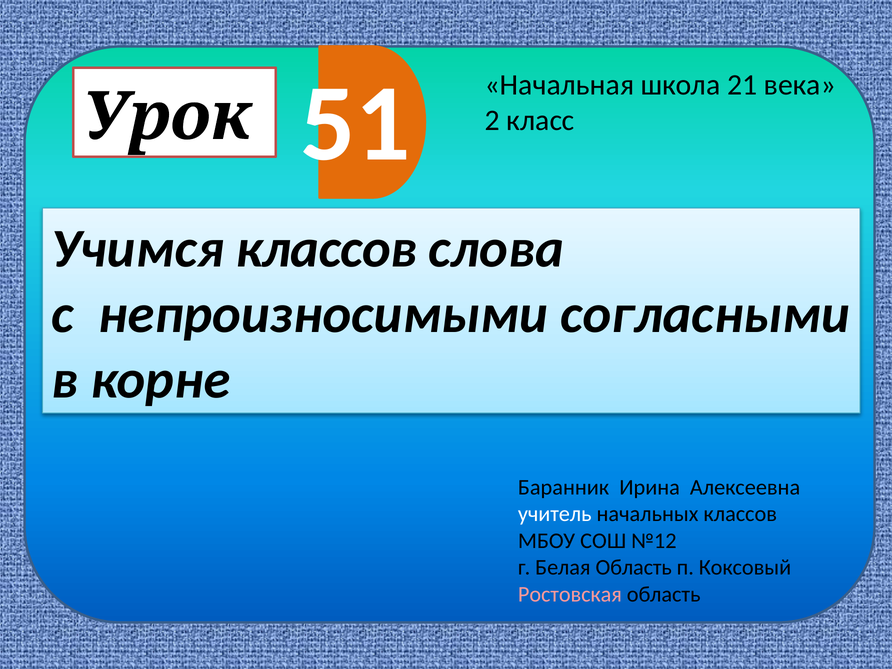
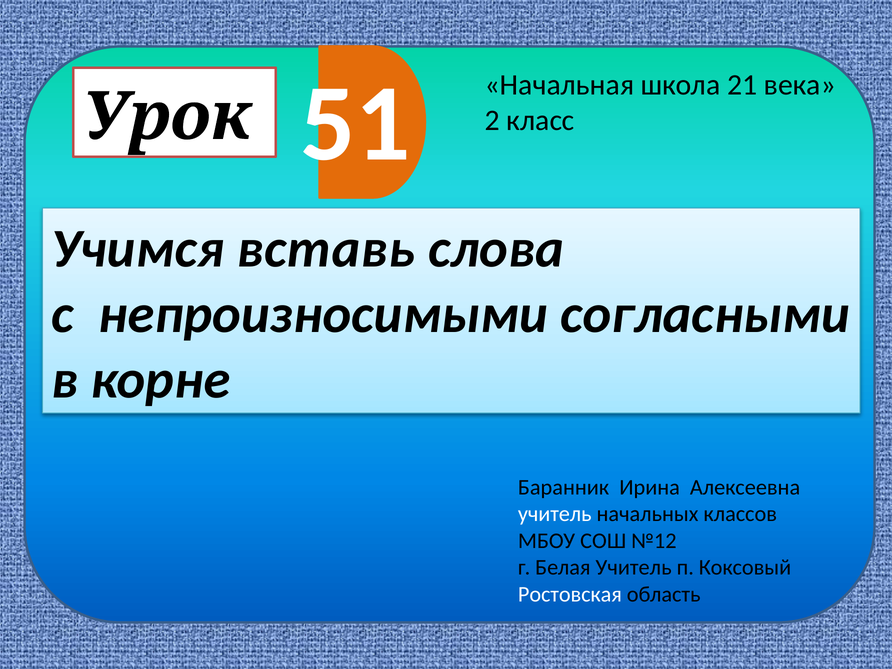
Учимся классов: классов -> вставь (326, 249)
Белая Область: Область -> Учитель (634, 568)
Ростовская colour: pink -> white (570, 594)
